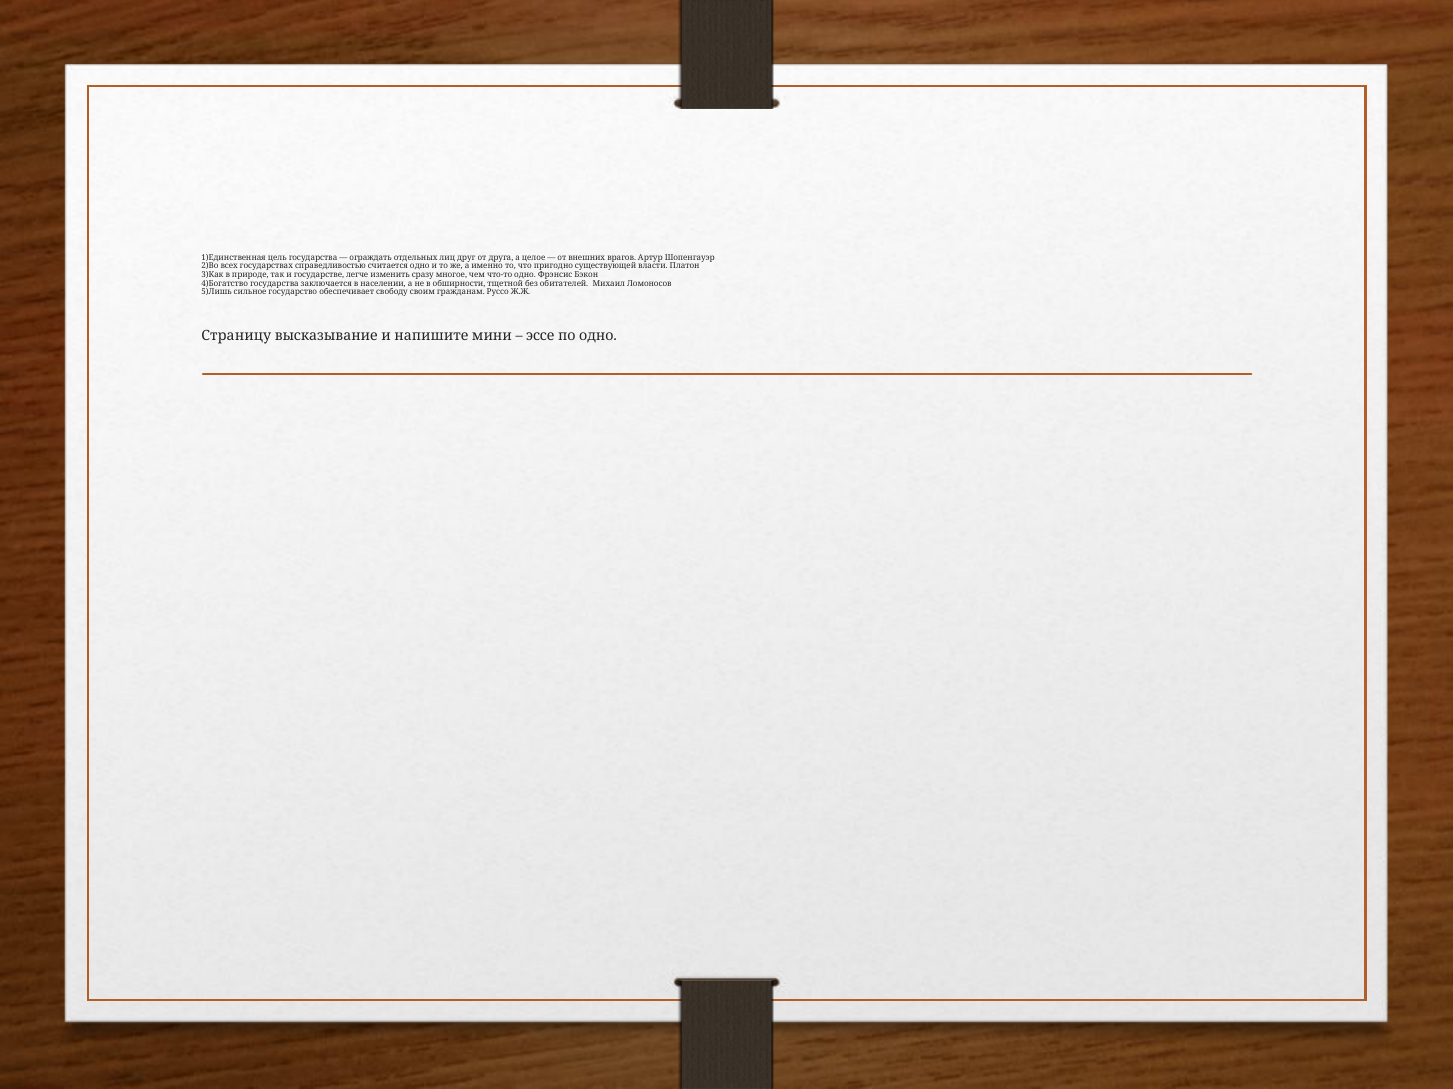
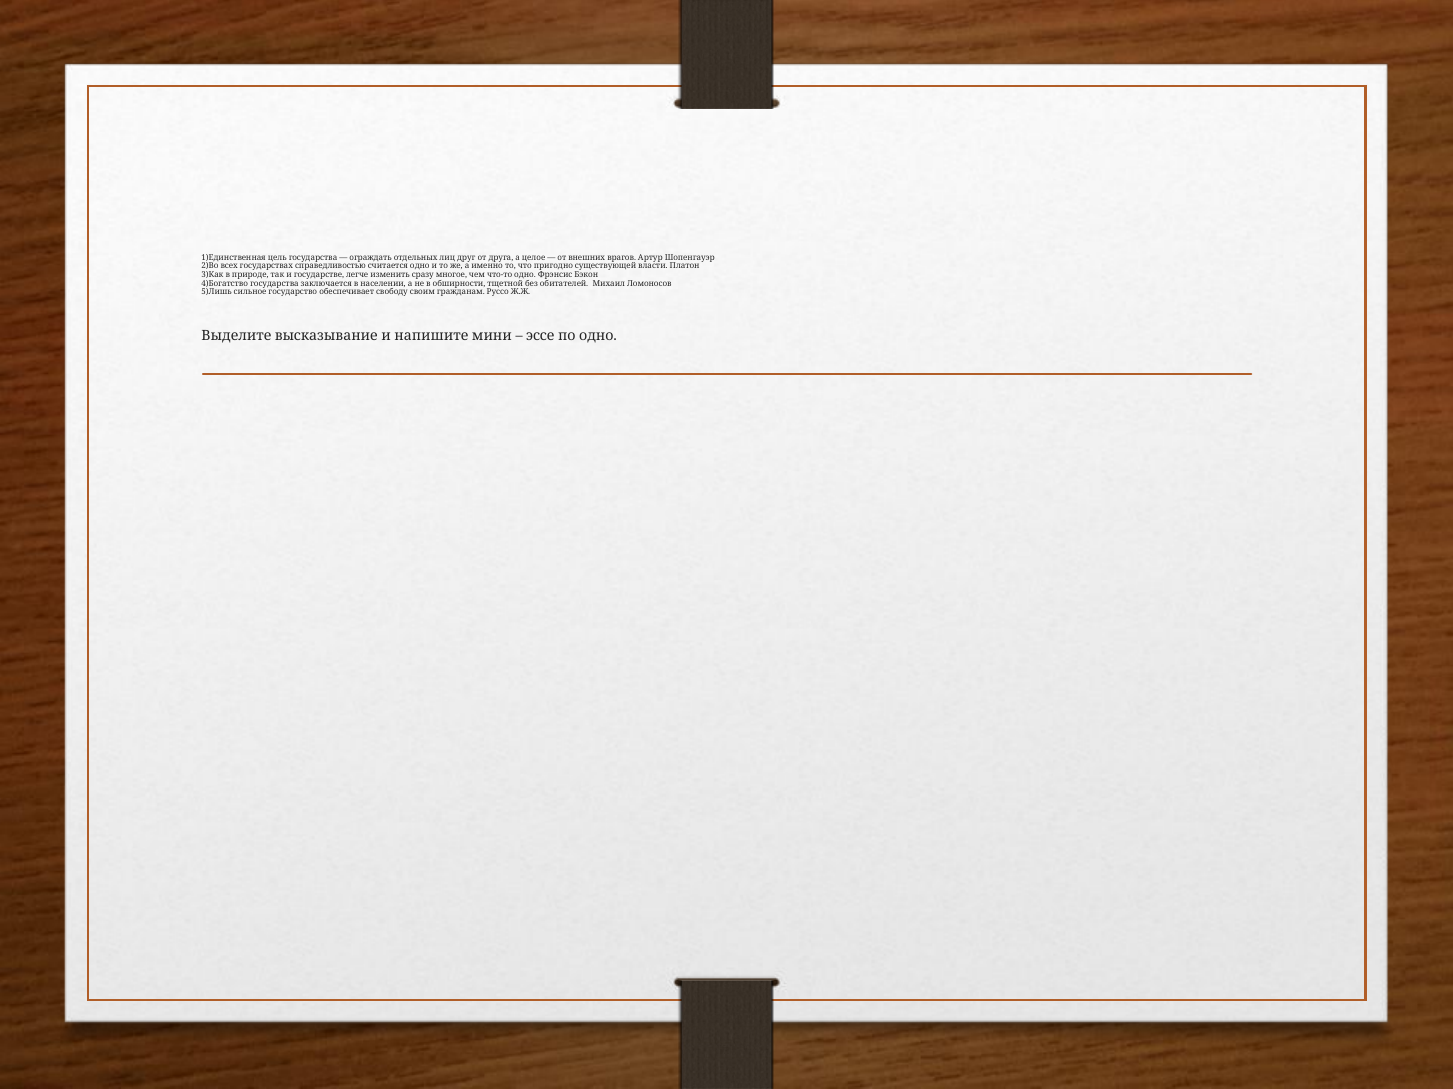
Страницу: Страницу -> Выделите (236, 336)
